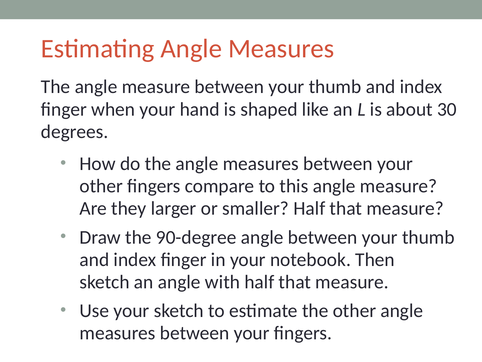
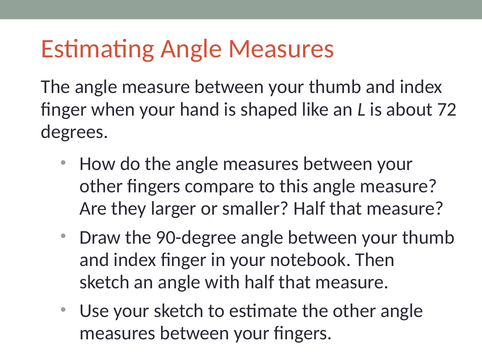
30: 30 -> 72 (447, 109)
